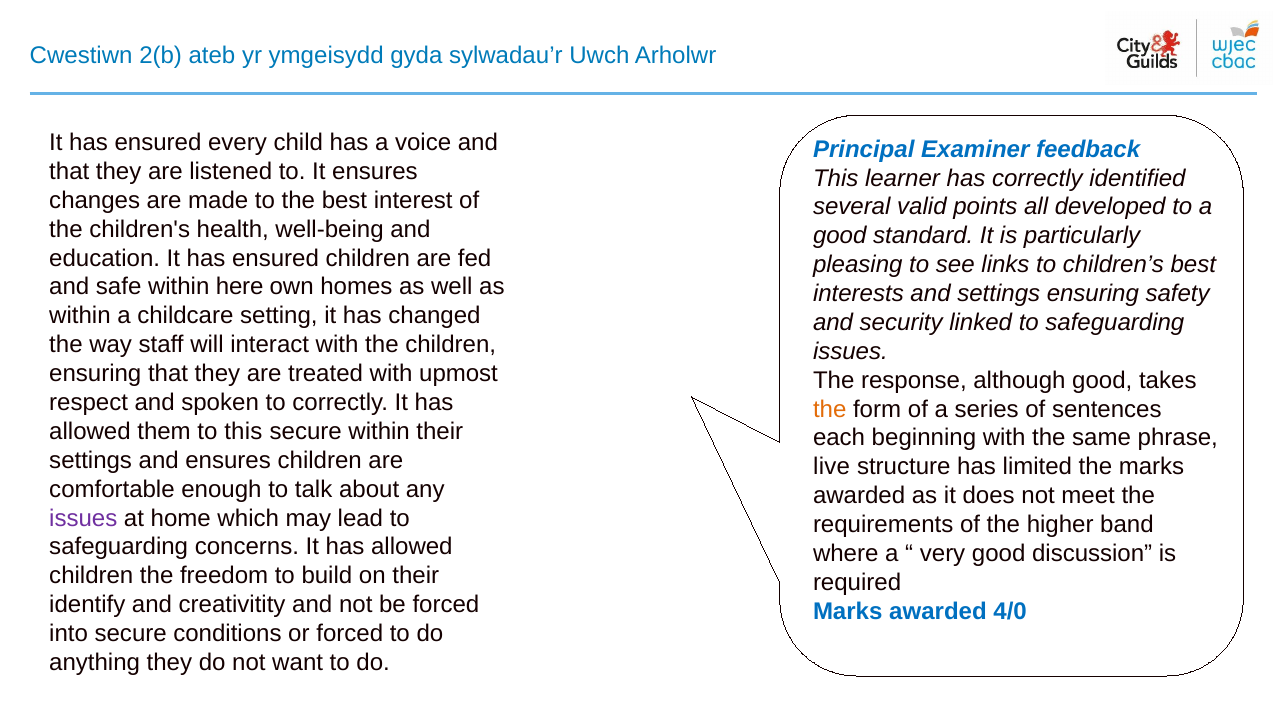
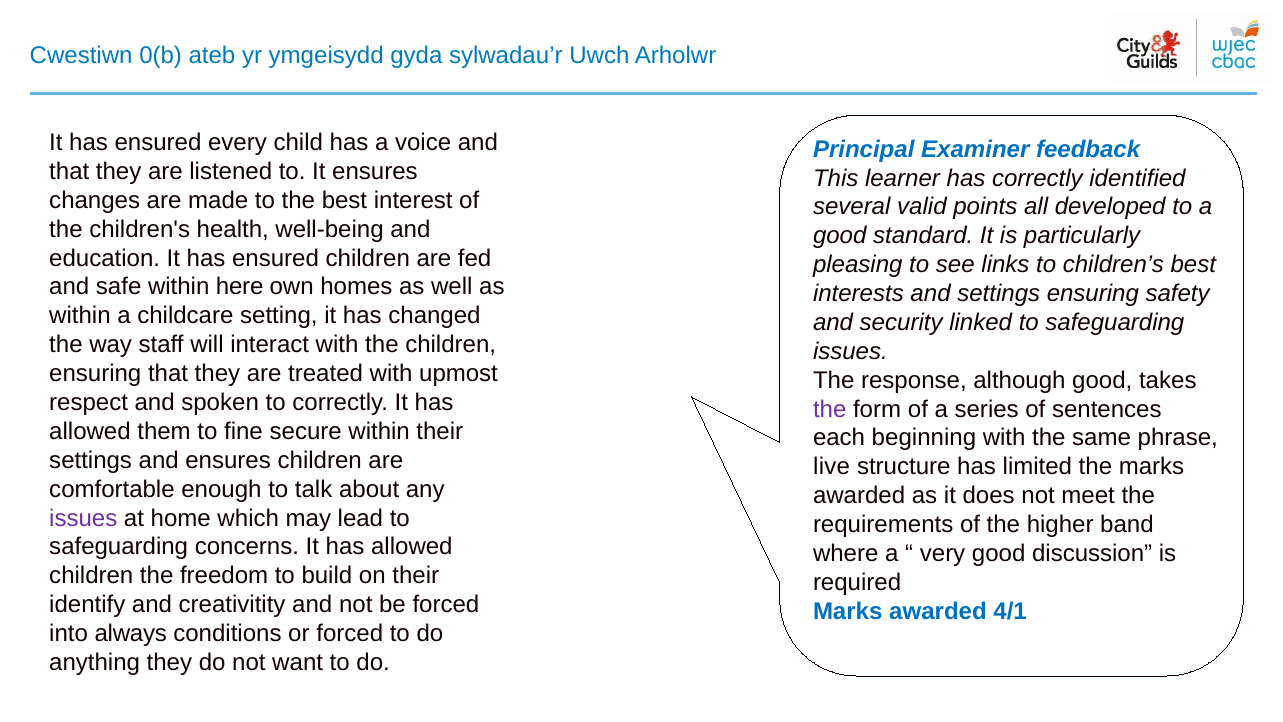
2(b: 2(b -> 0(b (161, 56)
the colour: orange -> purple (830, 409)
to this: this -> fine (244, 431)
4/0: 4/0 -> 4/1 (1010, 611)
into secure: secure -> always (131, 633)
